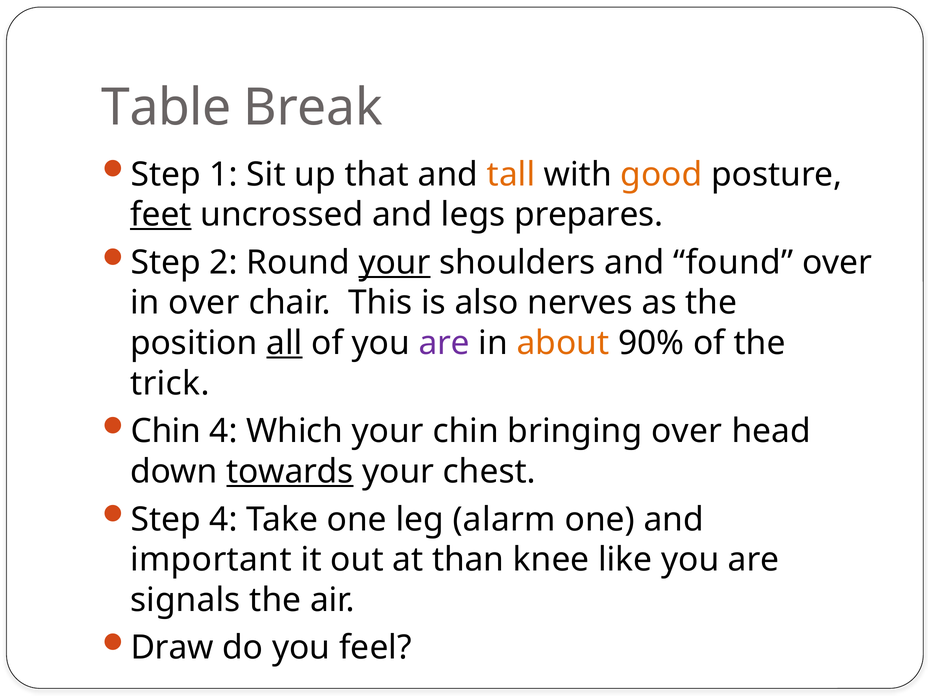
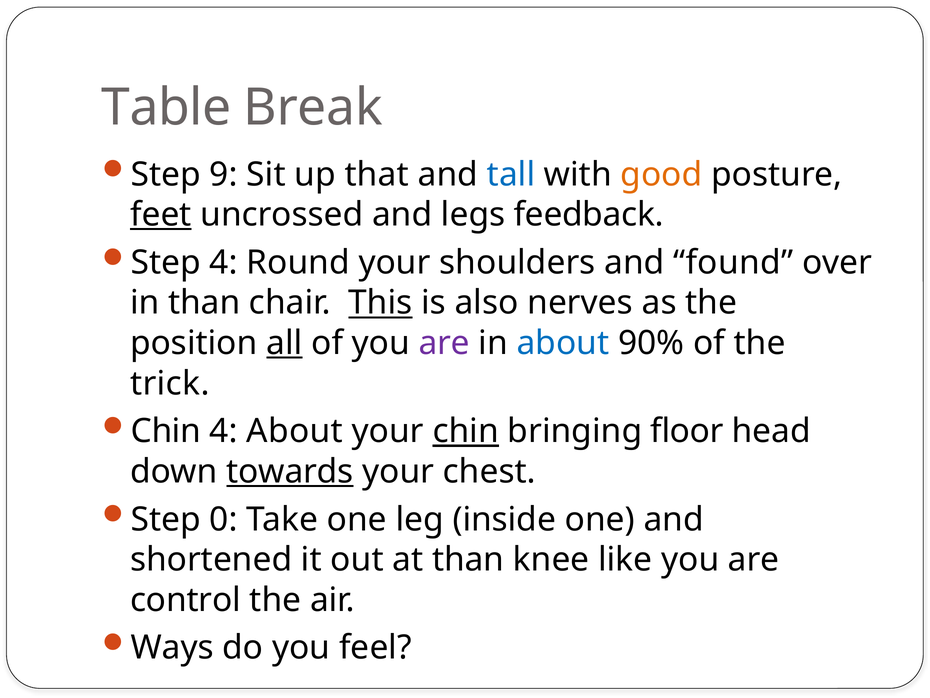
1: 1 -> 9 (224, 174)
tall colour: orange -> blue (511, 174)
prepares: prepares -> feedback (589, 215)
Step 2: 2 -> 4 (224, 262)
your underline: present -> none (395, 262)
in over: over -> than (204, 303)
This underline: none -> present (380, 303)
about colour: orange -> blue (563, 343)
4 Which: Which -> About (295, 431)
chin underline: none -> present (466, 431)
bringing over: over -> floor (687, 431)
Step 4: 4 -> 0 (224, 519)
alarm: alarm -> inside (504, 519)
important: important -> shortened (211, 559)
signals: signals -> control (185, 600)
Draw: Draw -> Ways (172, 647)
